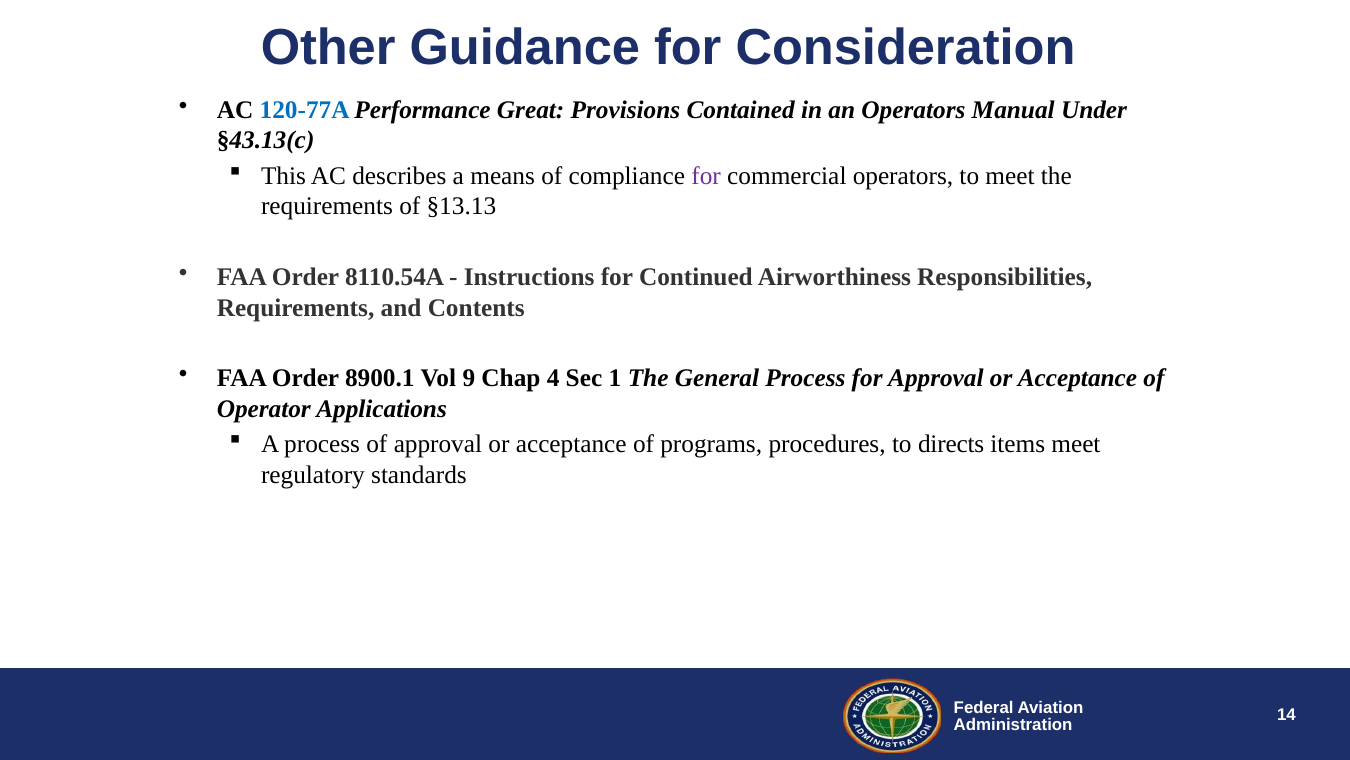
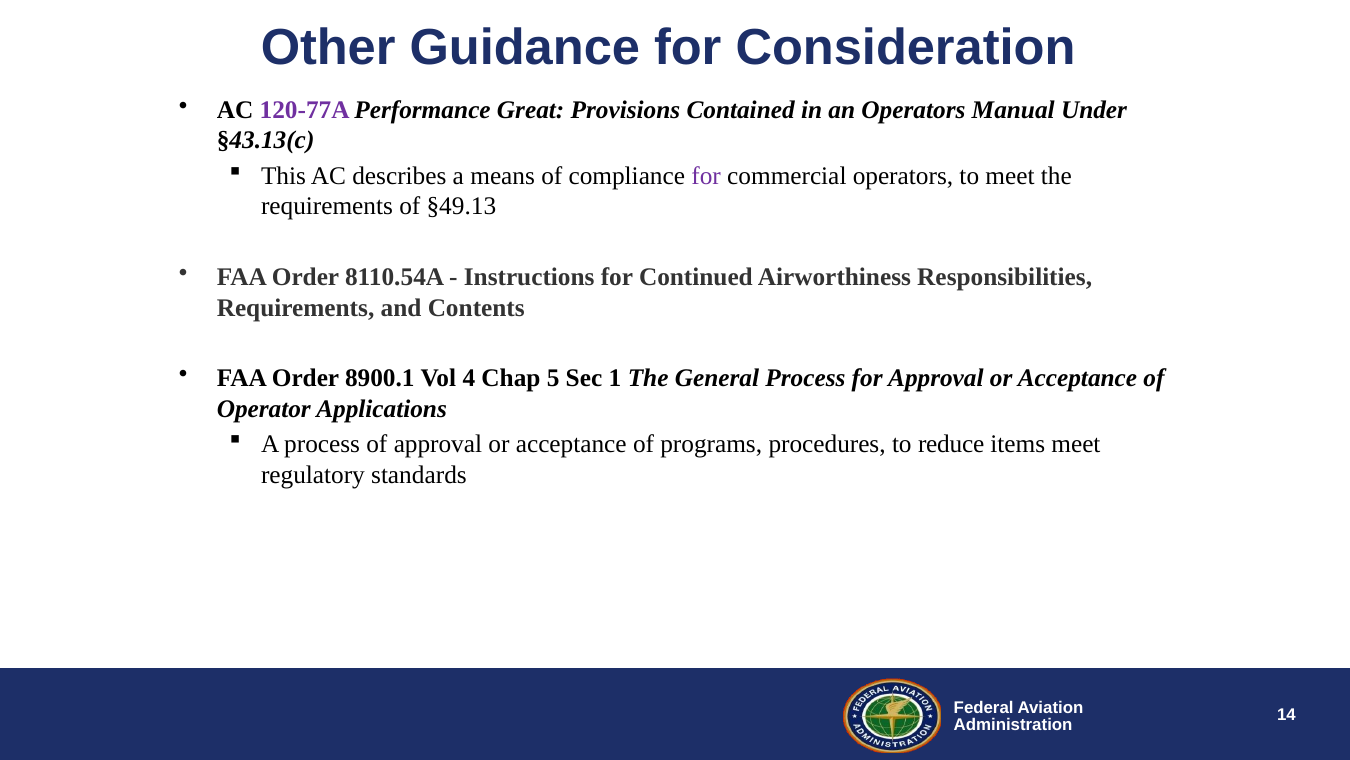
120-77A colour: blue -> purple (305, 110)
§13.13: §13.13 -> §49.13 (461, 206)
9: 9 -> 4 (469, 378)
4: 4 -> 5 (553, 378)
directs: directs -> reduce (951, 444)
